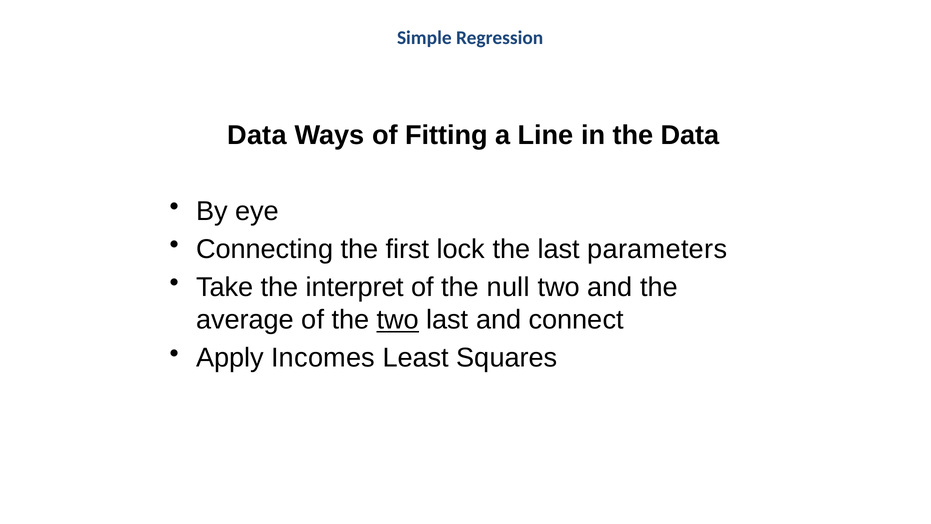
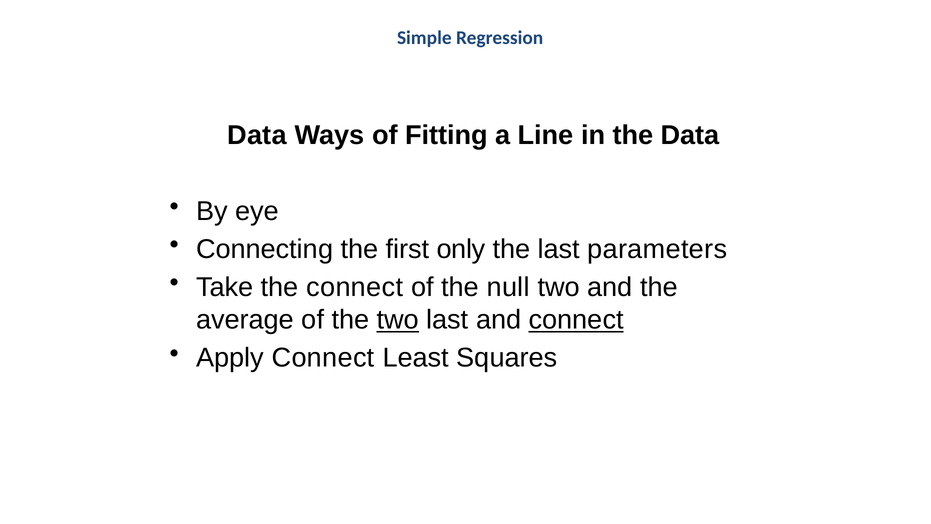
lock: lock -> only (461, 249)
the interpret: interpret -> connect (355, 287)
connect underline: none -> present (576, 320)
Apply Incomes: Incomes -> Connect (323, 358)
